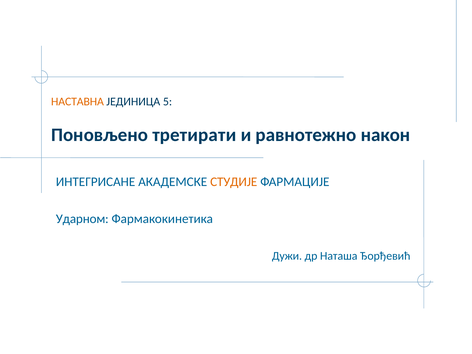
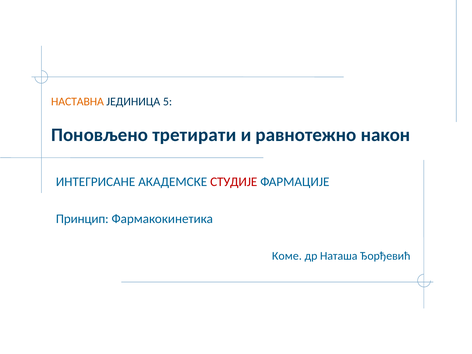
СТУДИЈЕ colour: orange -> red (234, 182)
Ударном: Ударном -> Принцип (82, 219)
Дужи: Дужи -> Коме (287, 256)
